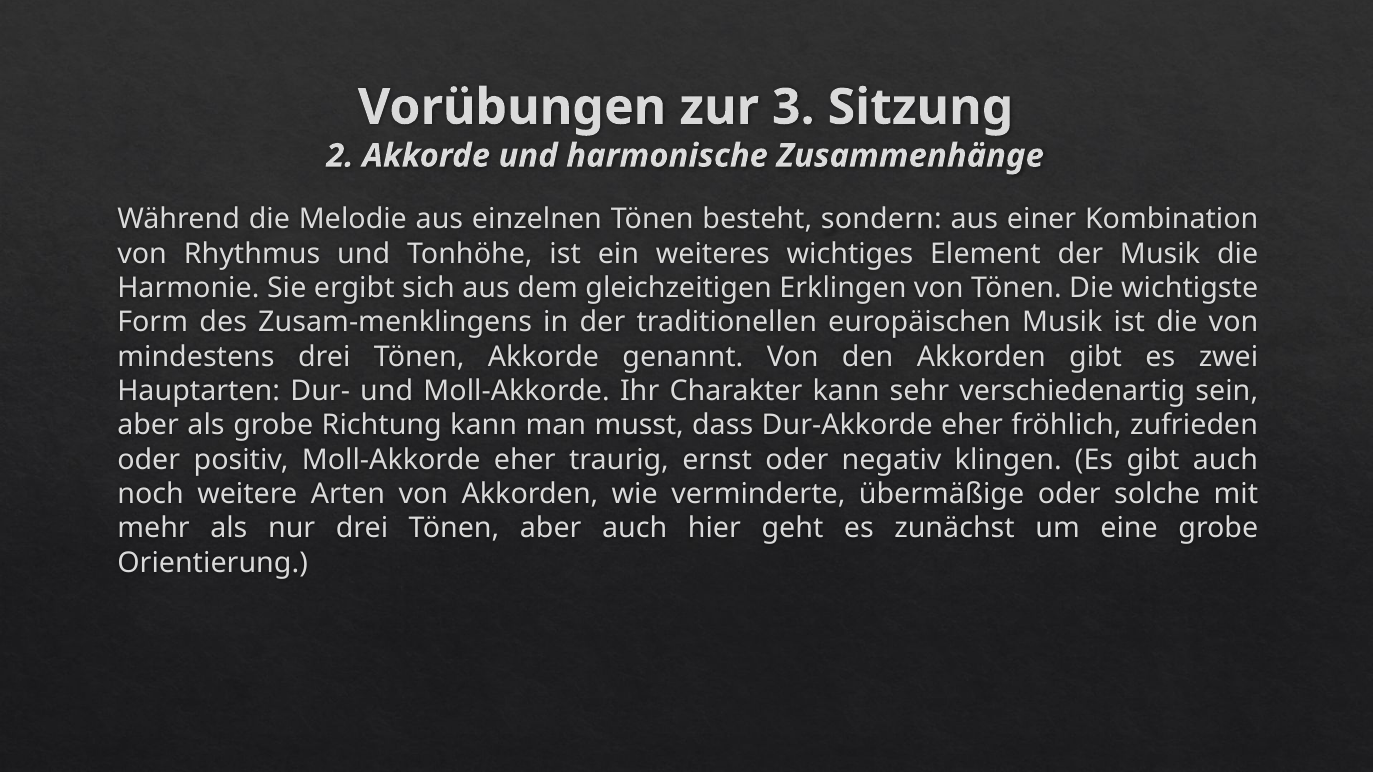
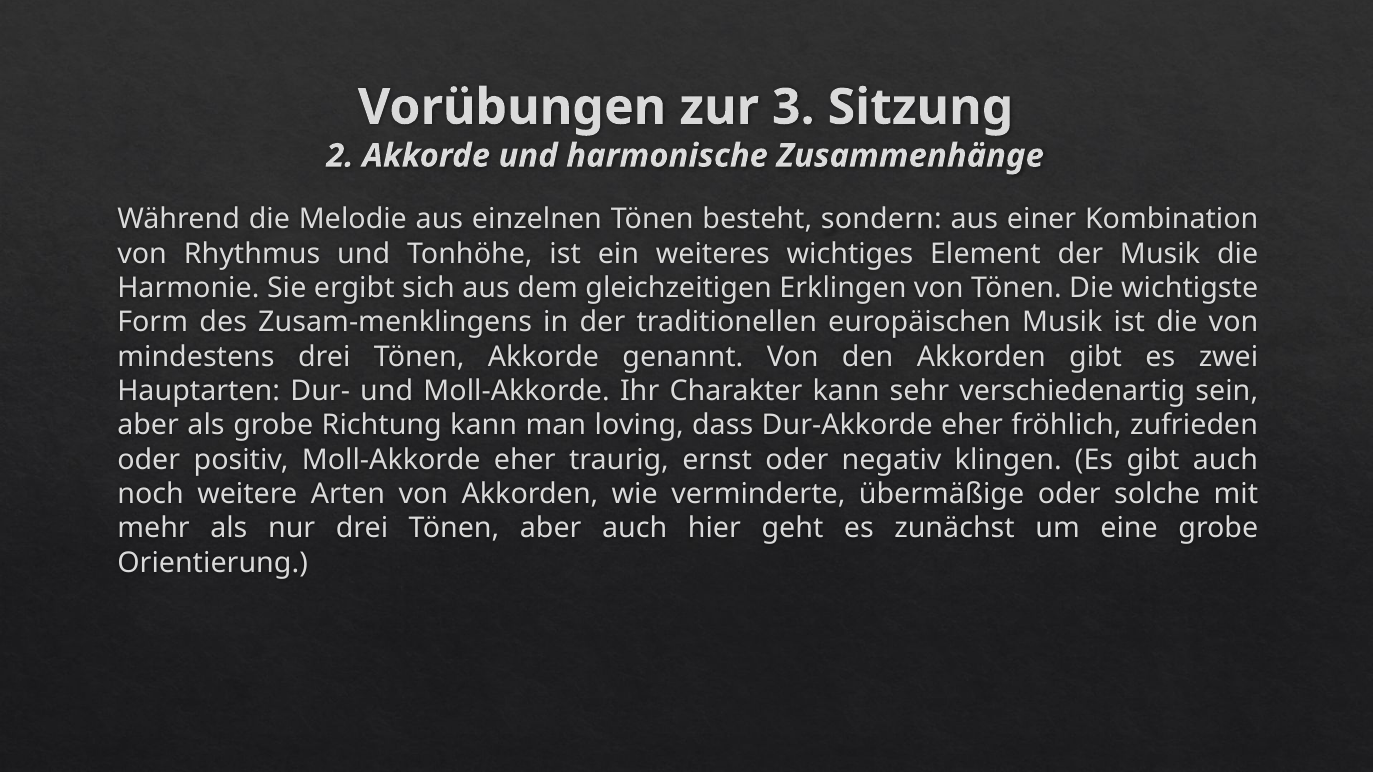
musst: musst -> loving (639, 425)
